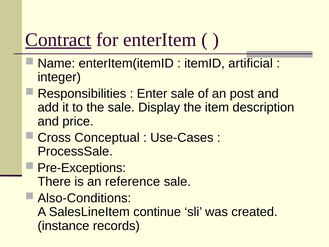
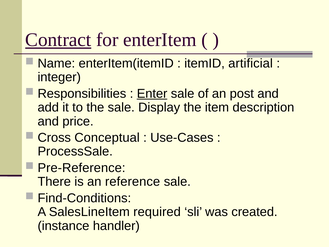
Enter underline: none -> present (152, 94)
Pre-Exceptions: Pre-Exceptions -> Pre-Reference (82, 168)
Also-Conditions: Also-Conditions -> Find-Conditions (84, 198)
continue: continue -> required (157, 212)
records: records -> handler (116, 226)
